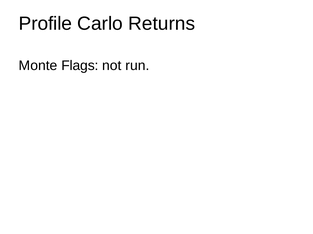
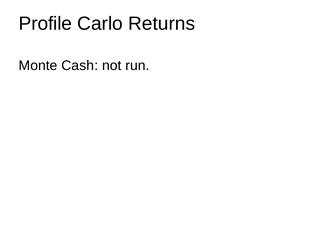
Flags: Flags -> Cash (80, 66)
